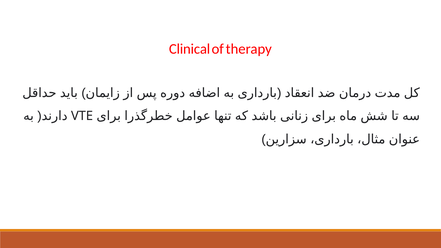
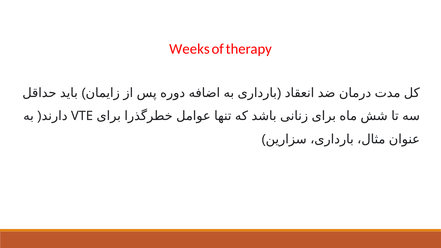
Clinical: Clinical -> Weeks (189, 49)
